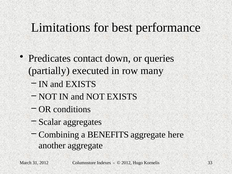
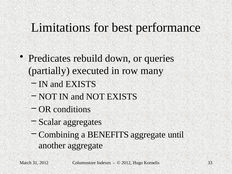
contact: contact -> rebuild (88, 58)
here: here -> until (176, 135)
